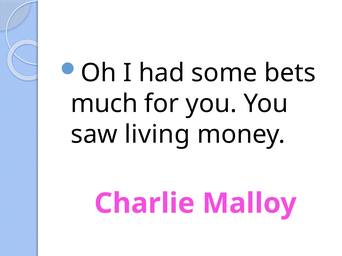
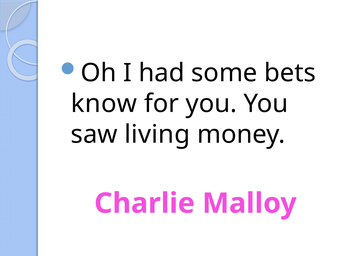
much: much -> know (104, 104)
